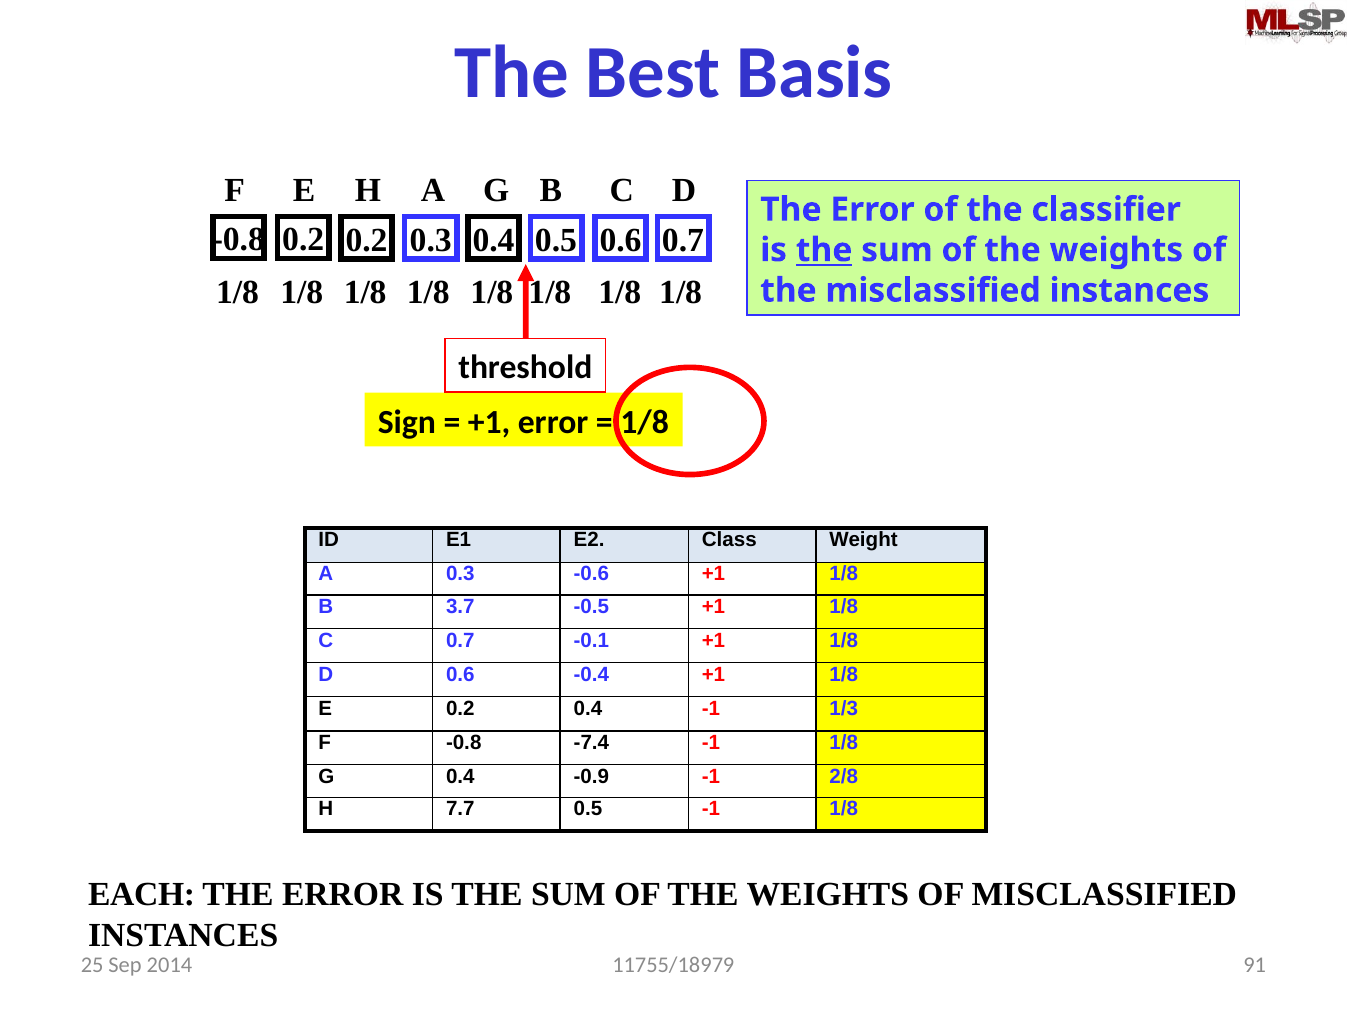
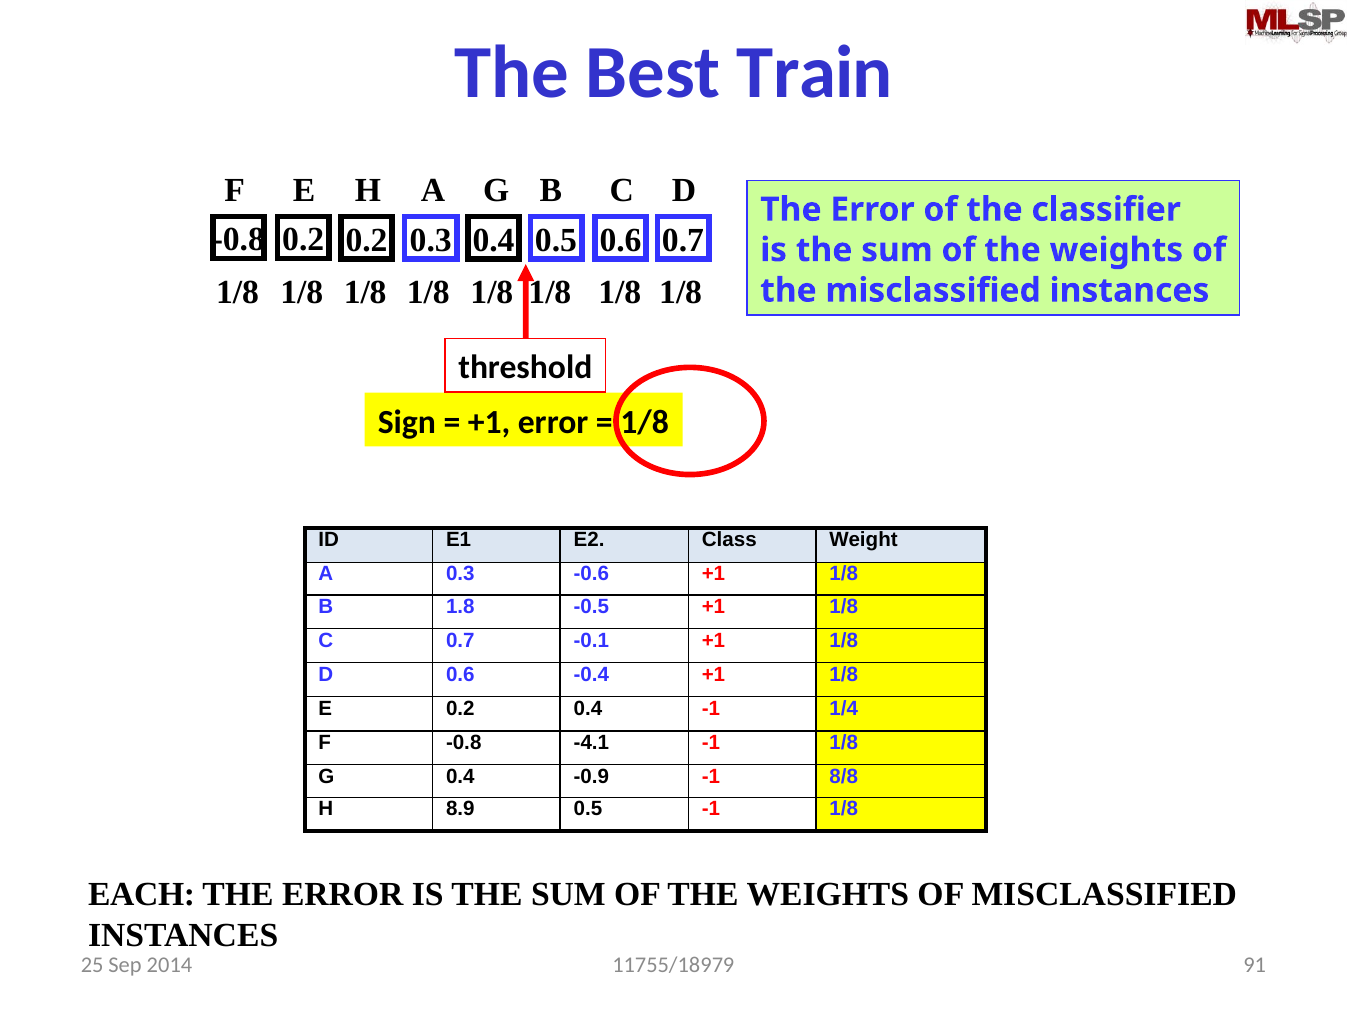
Basis: Basis -> Train (815, 72)
the underline: present -> none (824, 250)
3.7: 3.7 -> 1.8 (460, 606)
1/3: 1/3 -> 1/4 (844, 708)
-7.4: -7.4 -> -4.1 (591, 742)
2/8: 2/8 -> 8/8 (844, 776)
7.7: 7.7 -> 8.9 (460, 809)
